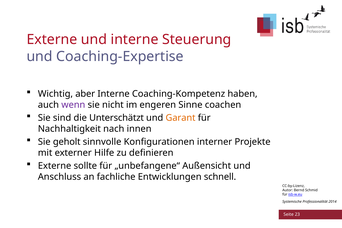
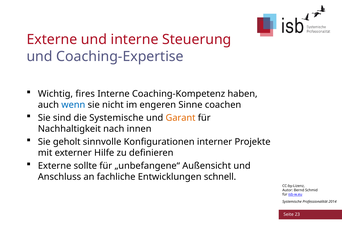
aber: aber -> fires (85, 94)
wenn colour: purple -> blue (73, 105)
die Unterschätzt: Unterschätzt -> Systemische (116, 118)
